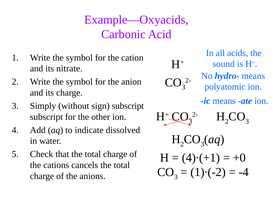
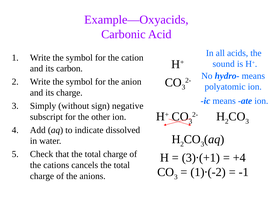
nitrate: nitrate -> carbon (69, 68)
sign subscript: subscript -> negative (128, 106)
4)∙(+1: 4)∙(+1 -> 3)∙(+1 (201, 157)
+0: +0 -> +4 (239, 157)
-4: -4 -> -1 (244, 172)
